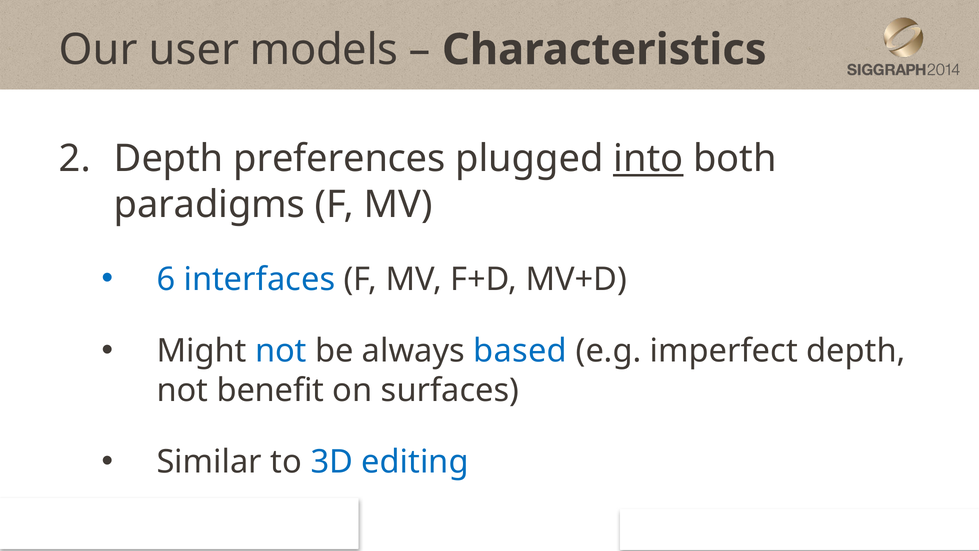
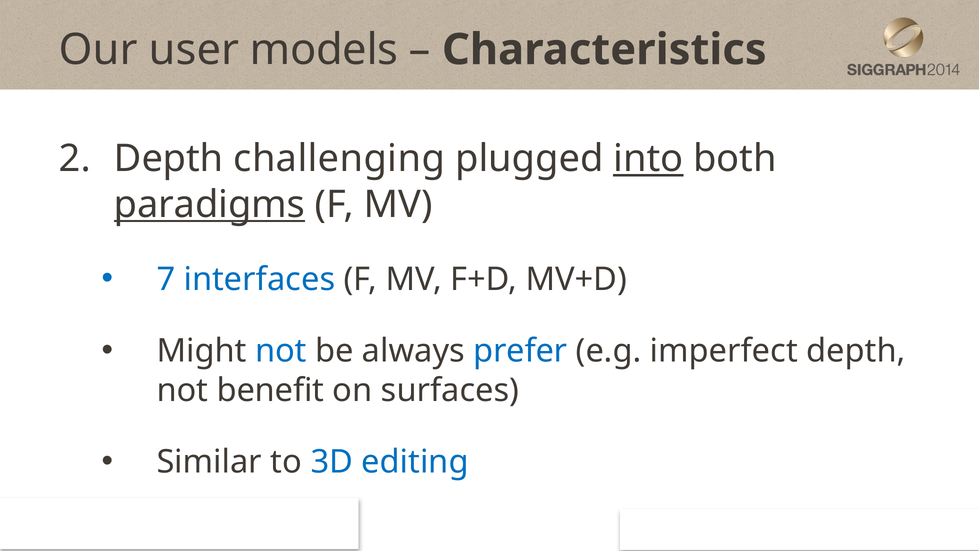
preferences: preferences -> challenging (339, 159)
paradigms underline: none -> present (209, 204)
6: 6 -> 7 (166, 279)
based: based -> prefer (520, 351)
